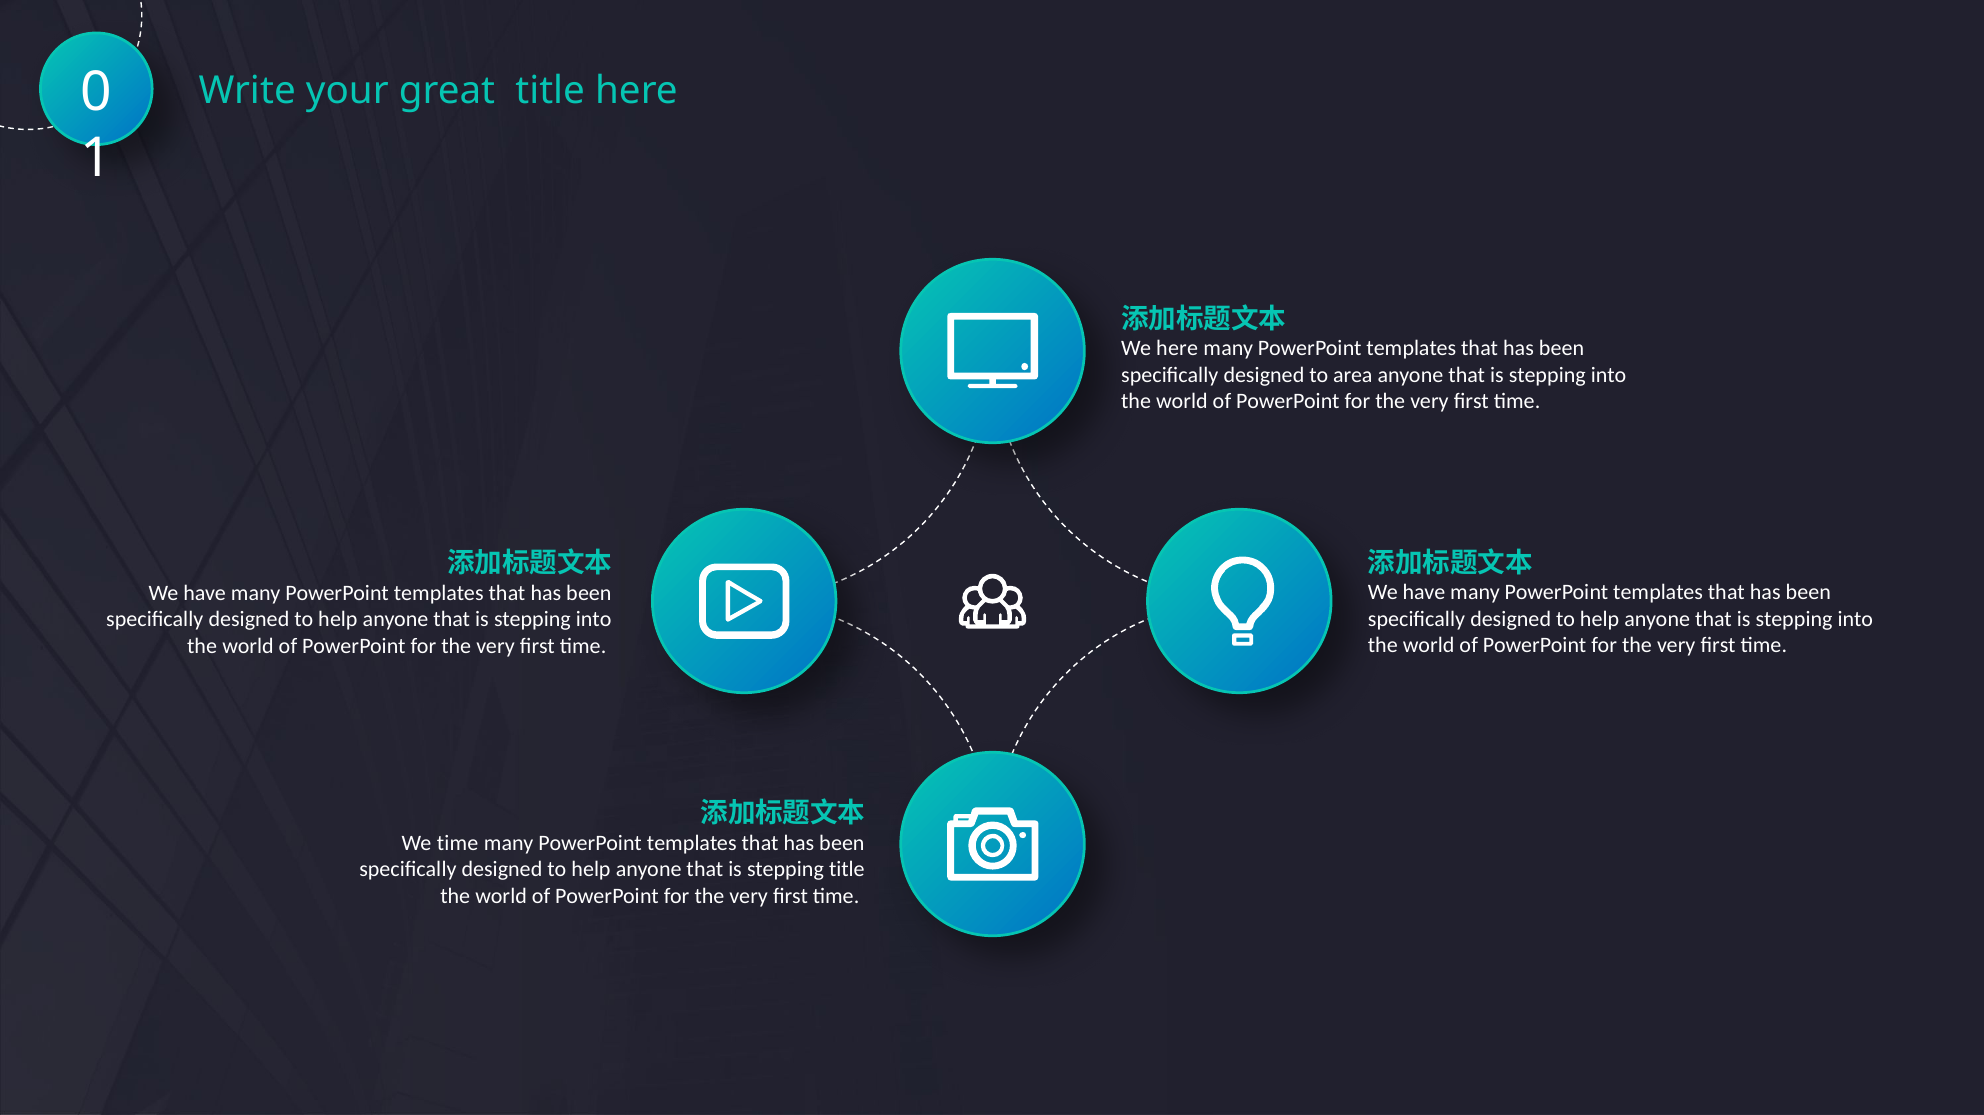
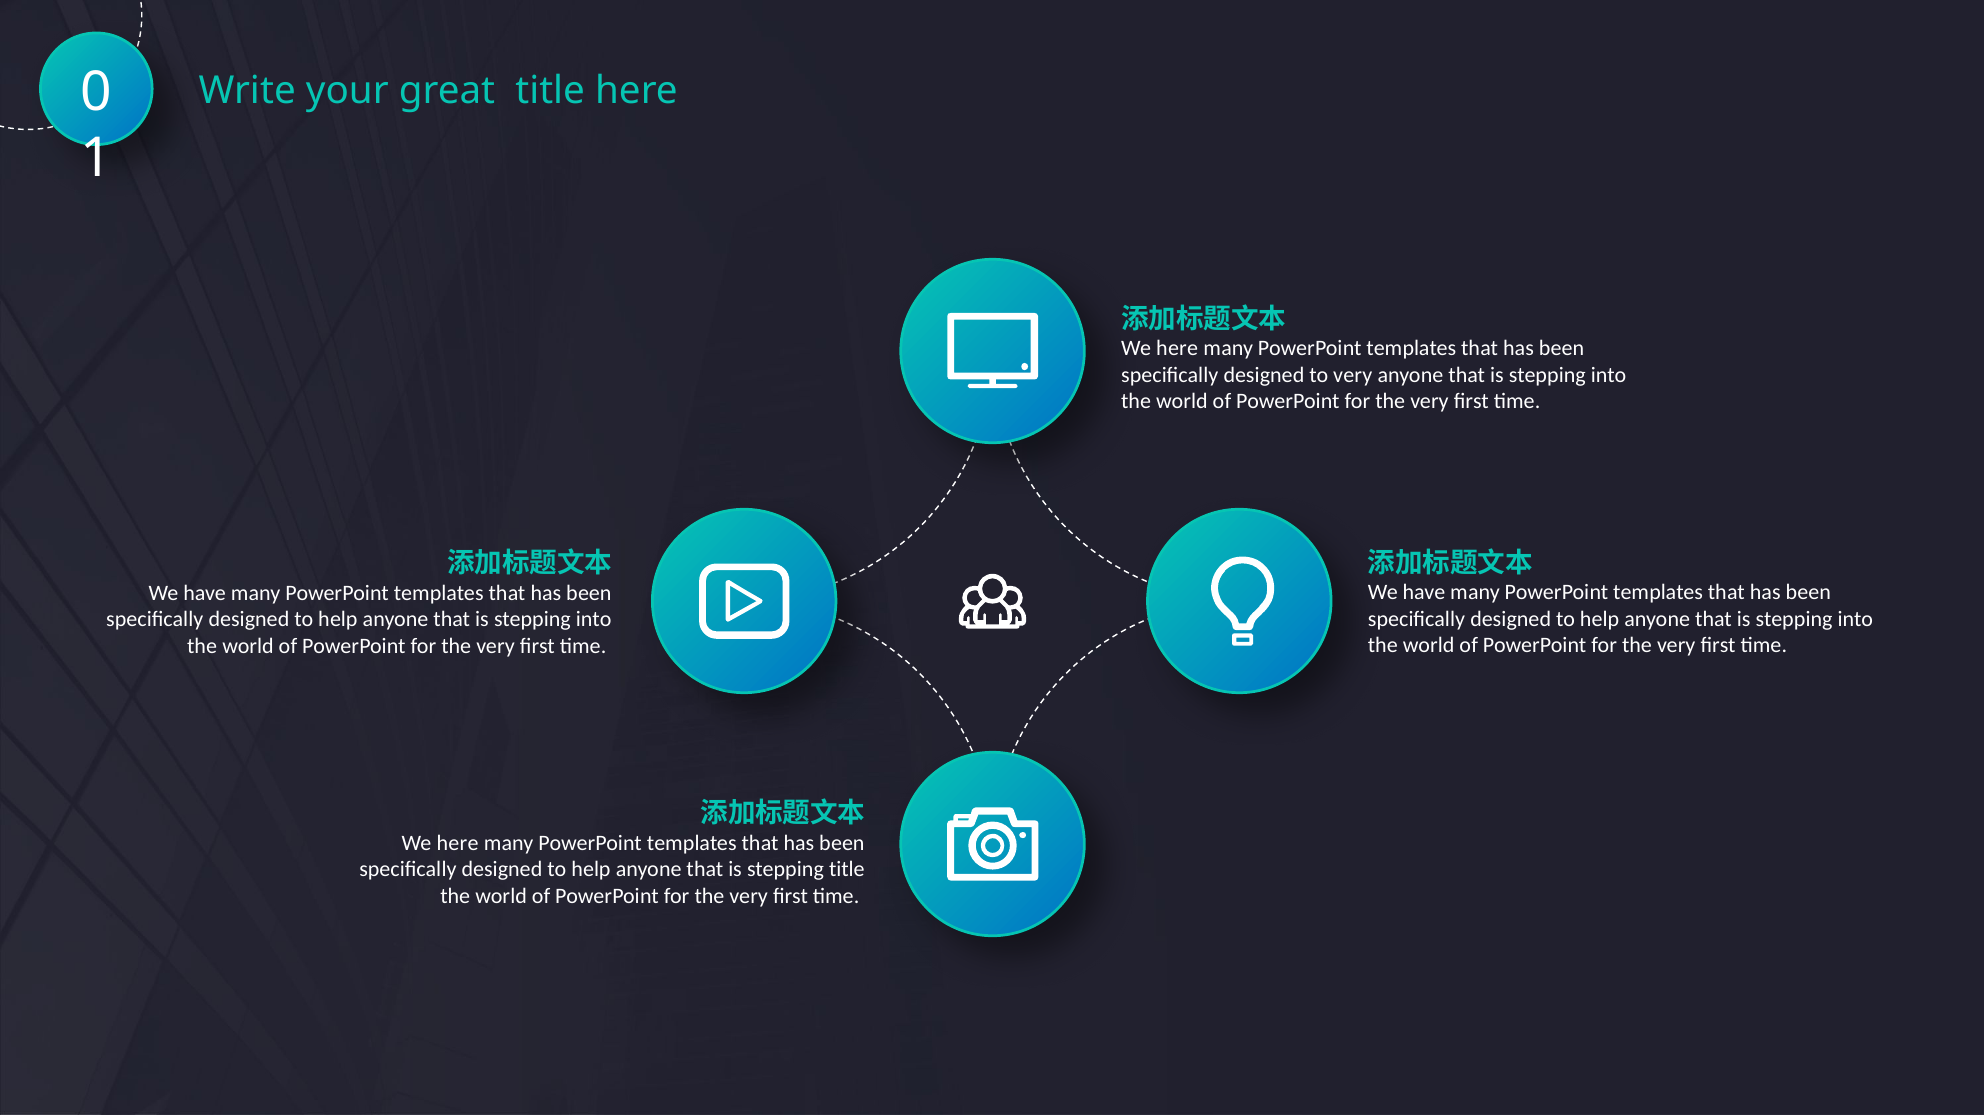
to area: area -> very (1353, 375)
time: time -> here (458, 844)
